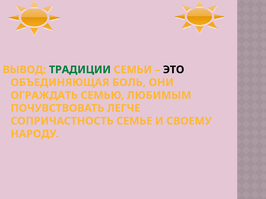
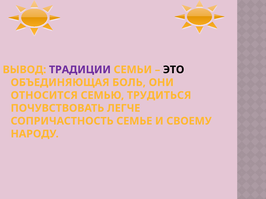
ТРАДИЦИИ colour: green -> purple (80, 70)
ОГРАЖДАТЬ: ОГРАЖДАТЬ -> ОТНОСИТСЯ (44, 96)
ЛЮБИМЫМ: ЛЮБИМЫМ -> ТРУДИТЬСЯ (159, 96)
